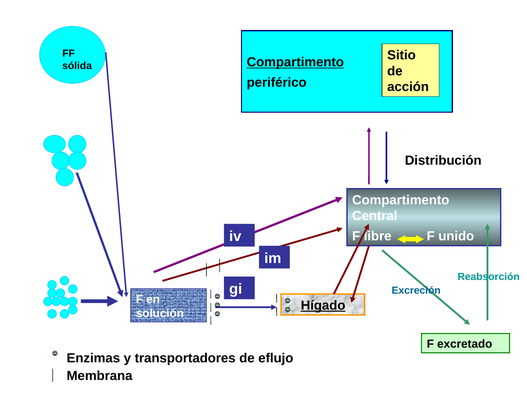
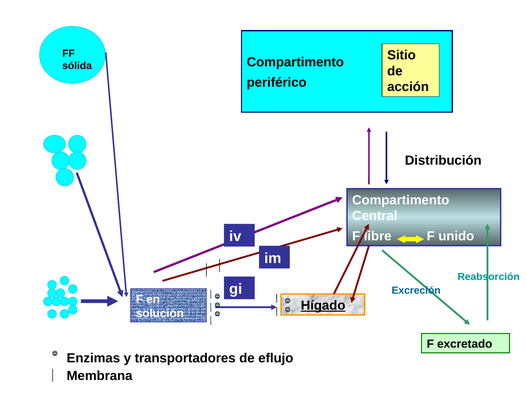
Compartimento underline: present -> none (295, 62)
